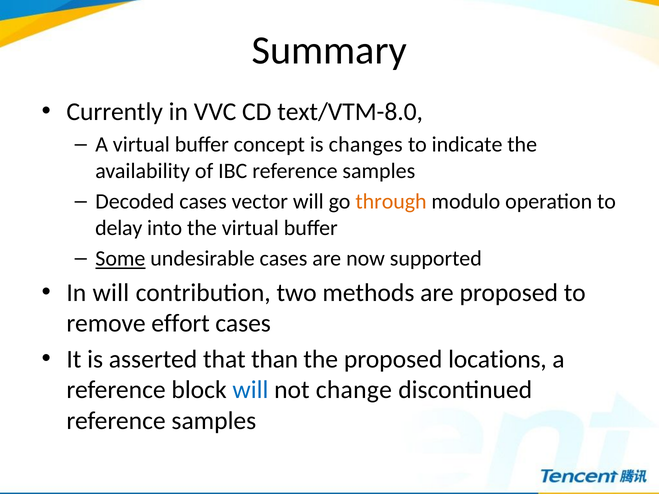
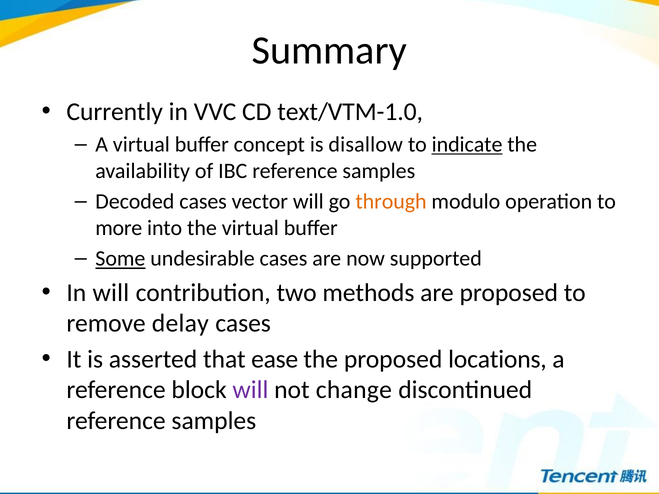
text/VTM-8.0: text/VTM-8.0 -> text/VTM-1.0 (350, 112)
changes: changes -> disallow (366, 145)
indicate underline: none -> present (467, 145)
delay: delay -> more (119, 228)
effort: effort -> delay (180, 324)
than: than -> ease (275, 359)
will colour: blue -> purple (250, 390)
